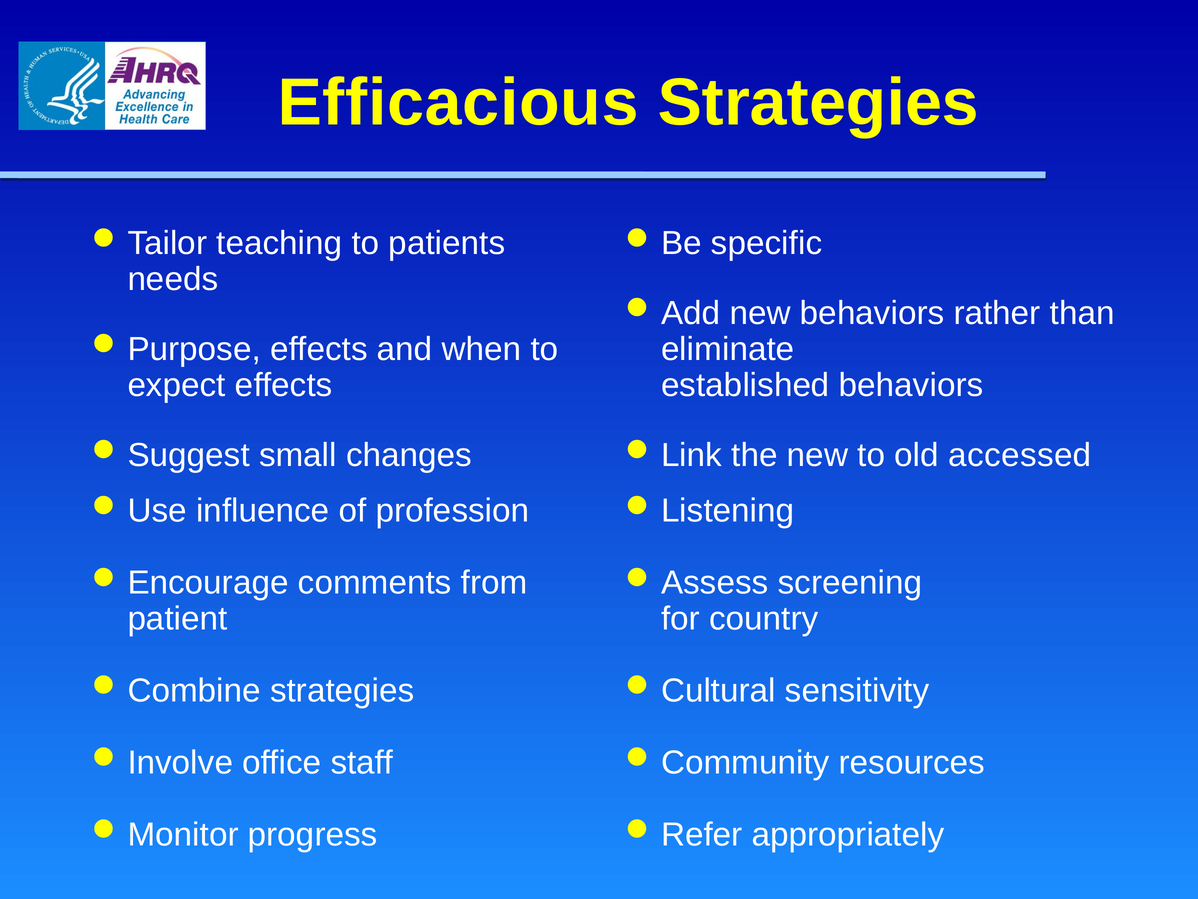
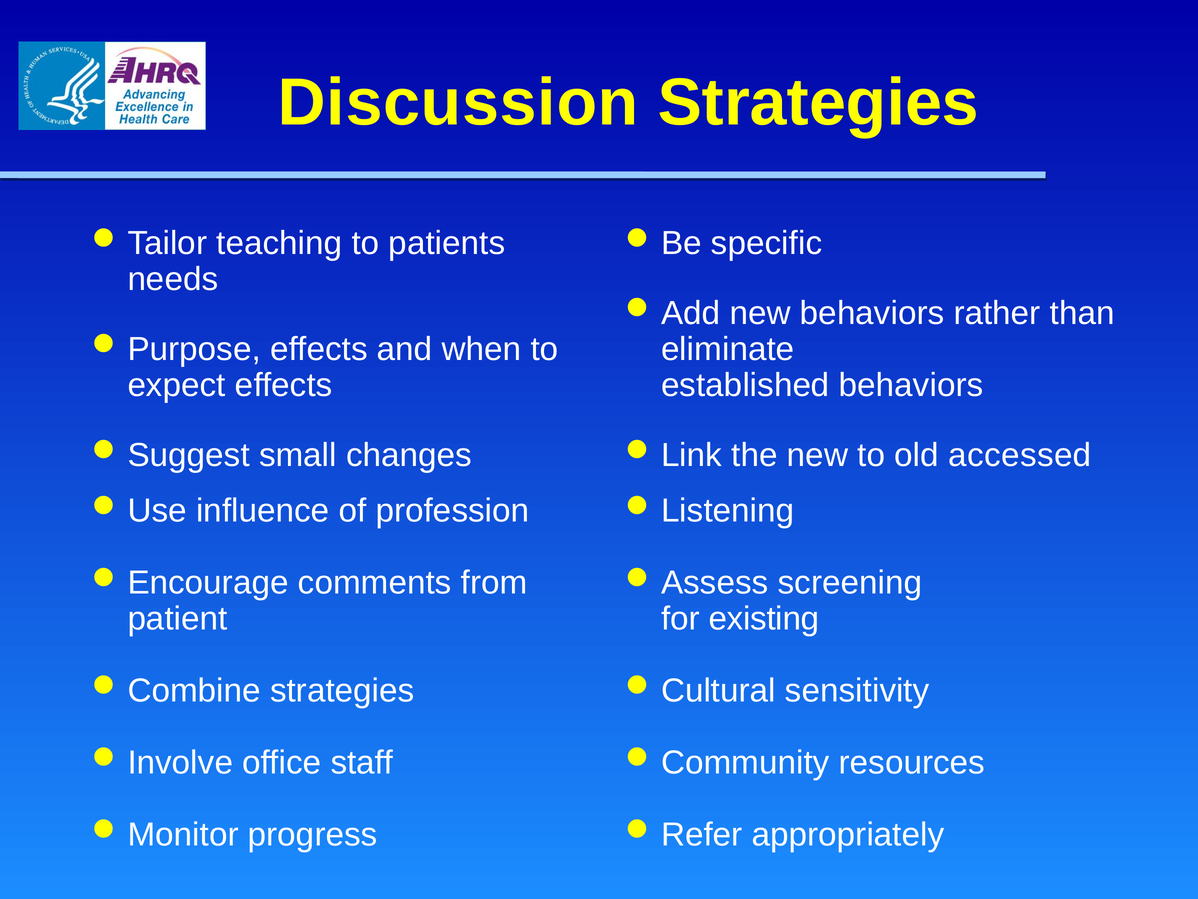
Efficacious: Efficacious -> Discussion (458, 103)
country: country -> existing (764, 619)
